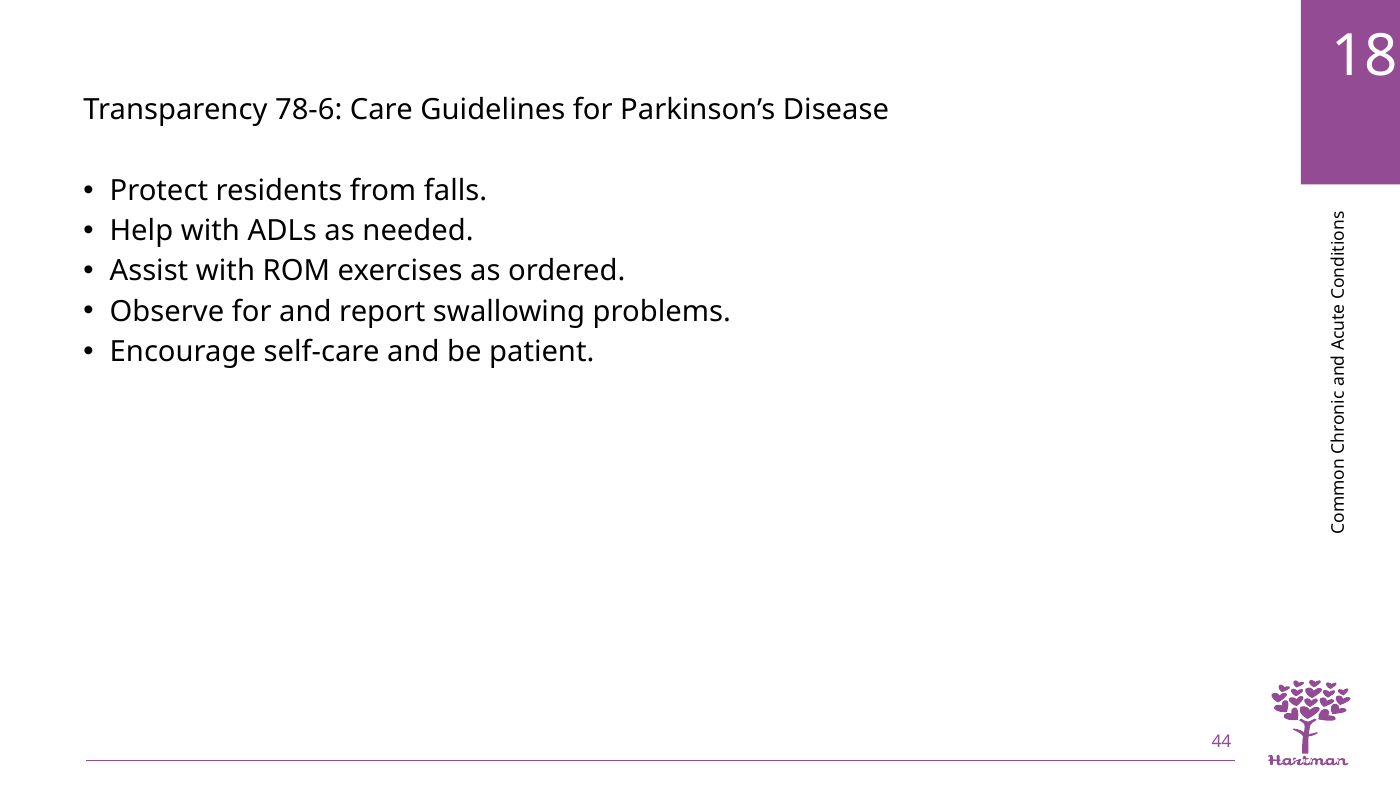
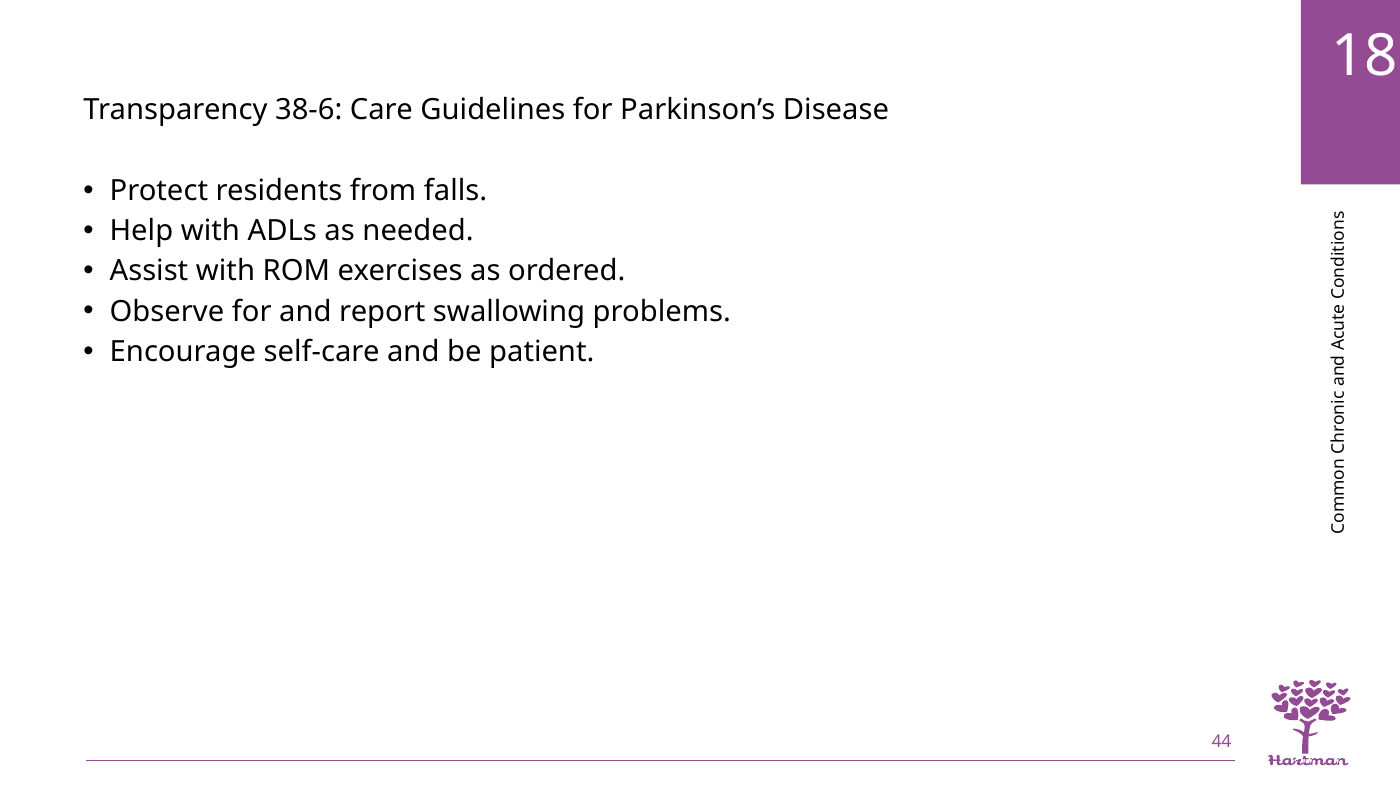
78-6: 78-6 -> 38-6 (309, 110)
